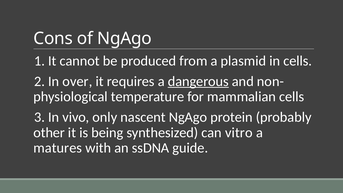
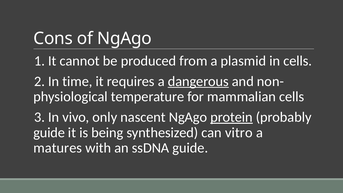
over: over -> time (77, 81)
protein underline: none -> present (232, 117)
other: other -> guide (49, 133)
